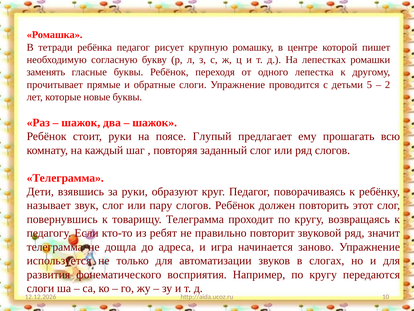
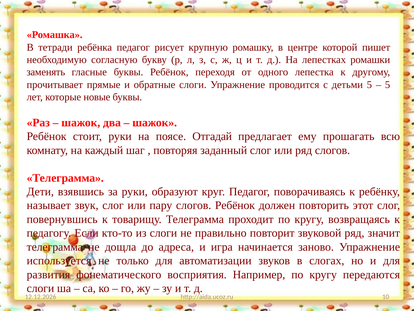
2: 2 -> 5 (388, 85)
Глупый: Глупый -> Отгадай (212, 136)
из ребят: ребят -> слоги (163, 233)
